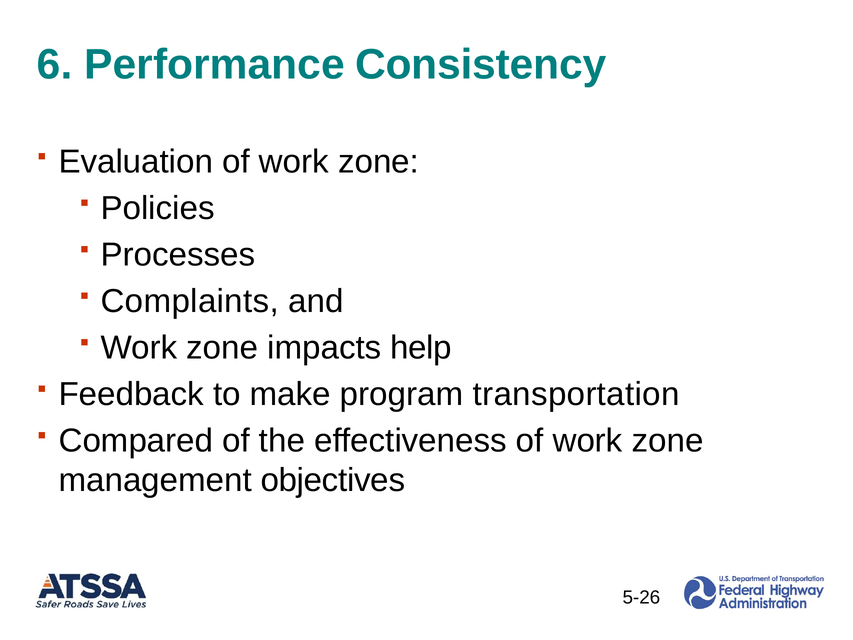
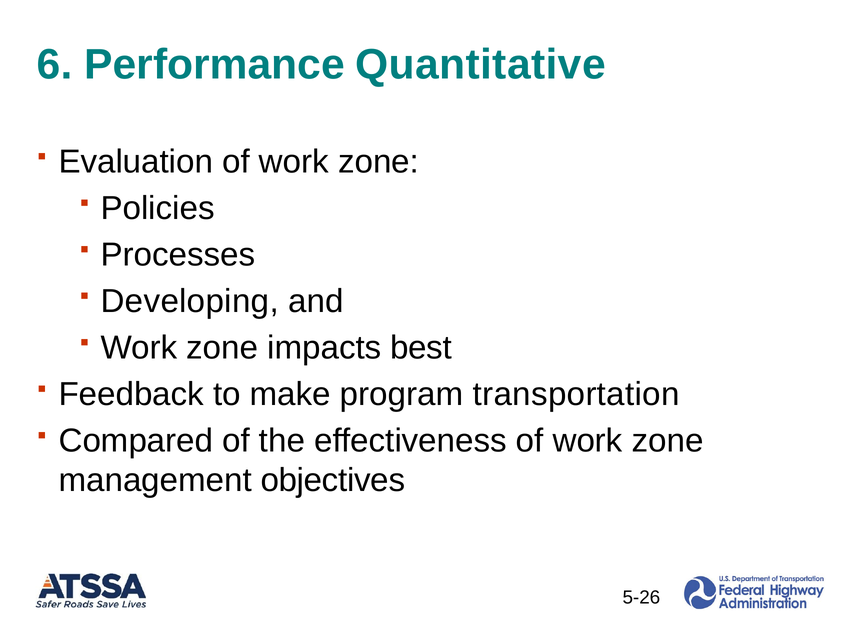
Consistency: Consistency -> Quantitative (480, 65)
Complaints: Complaints -> Developing (190, 301)
help: help -> best (421, 347)
